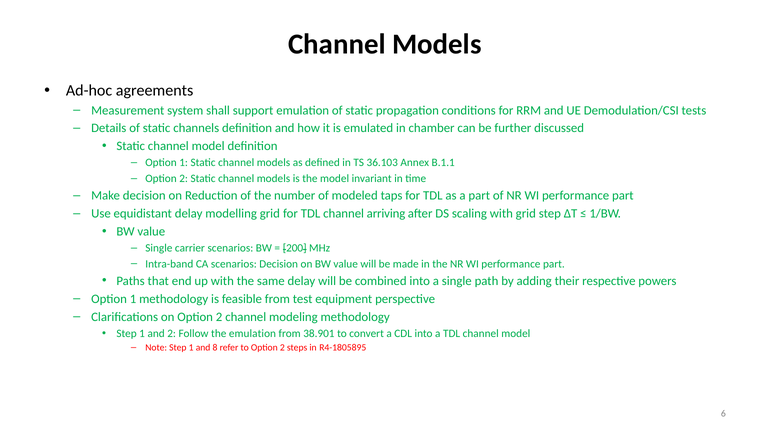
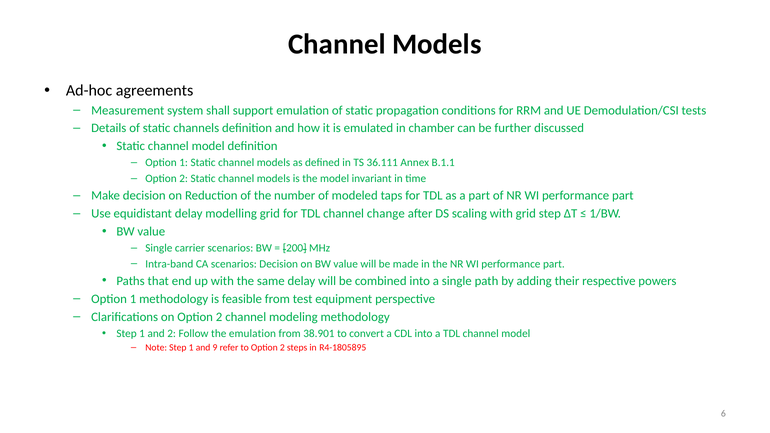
36.103: 36.103 -> 36.111 (382, 163)
arriving: arriving -> change (386, 214)
8: 8 -> 9 (215, 348)
